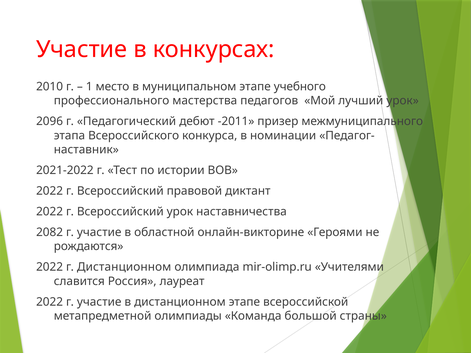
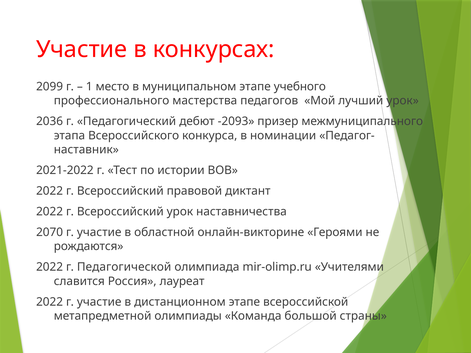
2010: 2010 -> 2099 (50, 87)
2096: 2096 -> 2036 (50, 122)
-2011: -2011 -> -2093 (236, 122)
2082: 2082 -> 2070 (50, 232)
г Дистанционном: Дистанционном -> Педагогической (124, 267)
